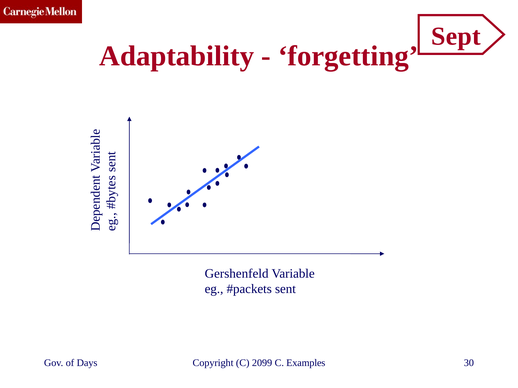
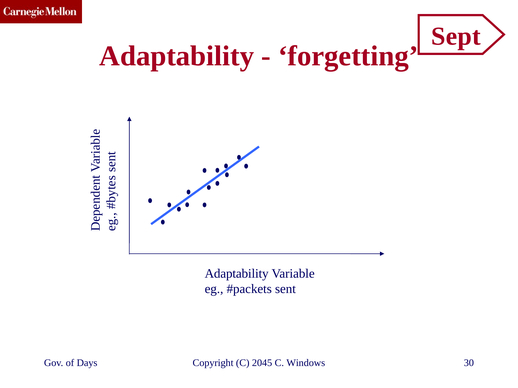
Gershenfeld: Gershenfeld -> Adaptability (237, 274)
2099: 2099 -> 2045 (262, 363)
Examples: Examples -> Windows (306, 363)
